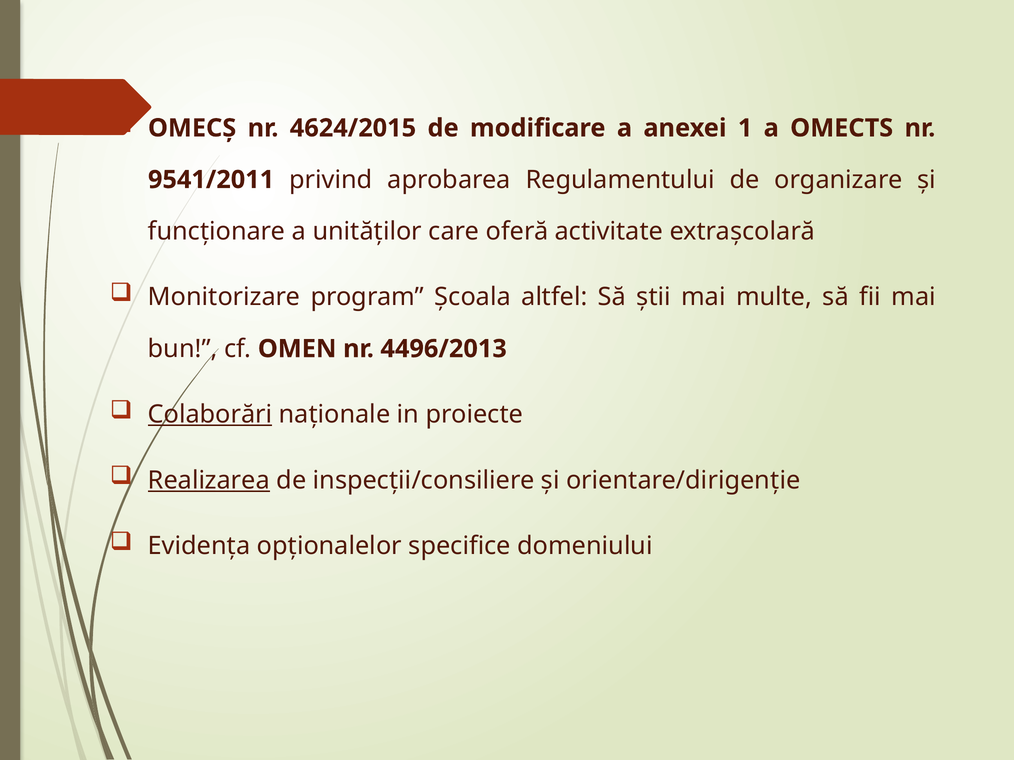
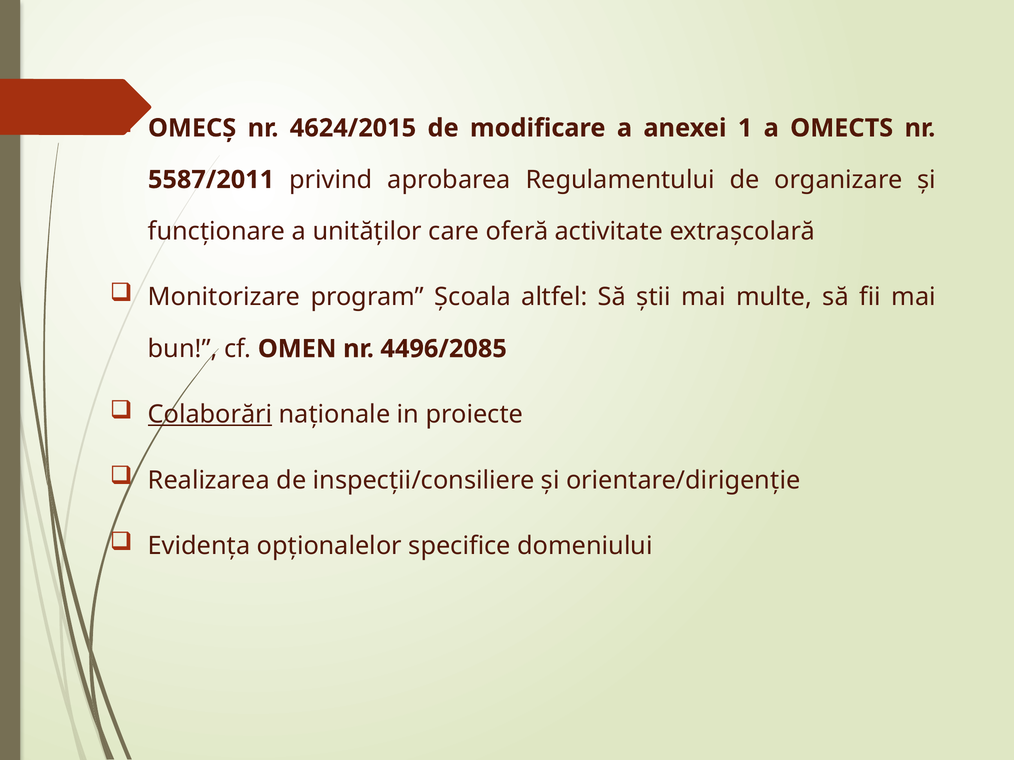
9541/2011: 9541/2011 -> 5587/2011 (211, 180)
4496/2013: 4496/2013 -> 4496/2085 (444, 349)
Realizarea underline: present -> none (209, 481)
